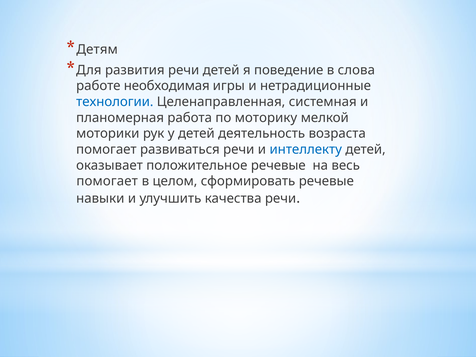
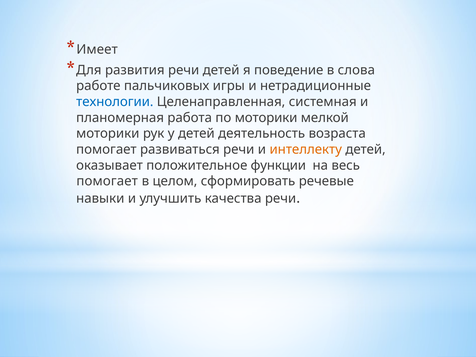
Детям: Детям -> Имеет (97, 49)
необходимая: необходимая -> пальчиковых (167, 86)
по моторику: моторику -> моторики (266, 118)
интеллекту colour: blue -> orange (306, 149)
положительное речевые: речевые -> функции (278, 165)
